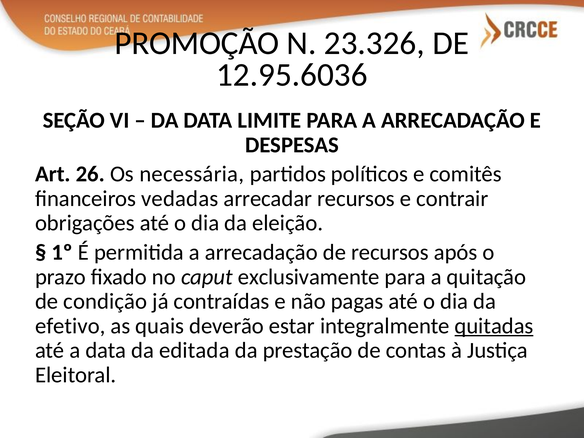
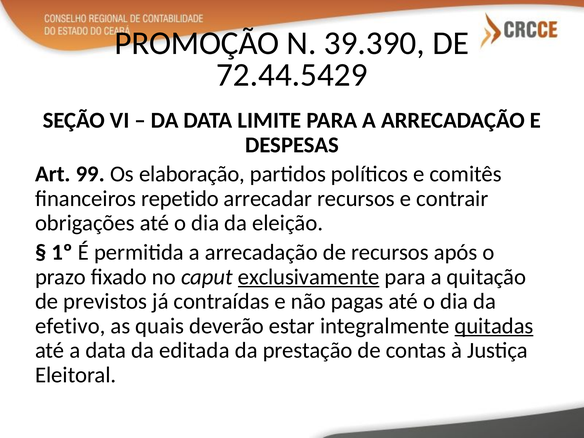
23.326: 23.326 -> 39.390 (374, 43)
12.95.6036: 12.95.6036 -> 72.44.5429 (292, 75)
26: 26 -> 99 (90, 174)
necessária: necessária -> elaboração (192, 174)
vedadas: vedadas -> repetido (180, 199)
exclusivamente underline: none -> present (309, 277)
condição: condição -> previstos (105, 301)
